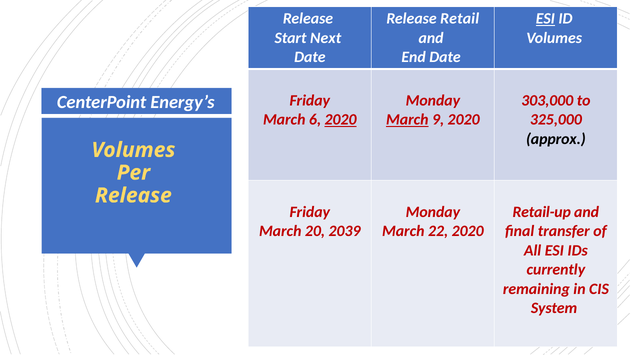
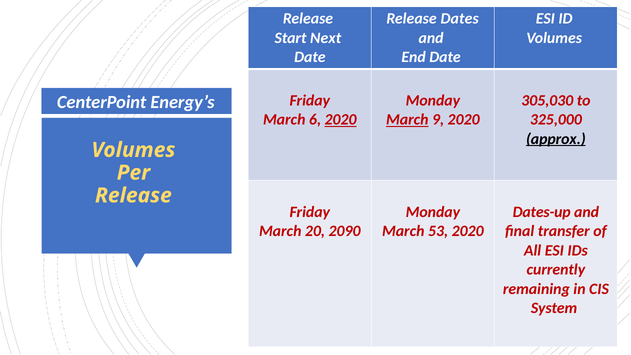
Retail: Retail -> Dates (460, 19)
ESI underline: present -> none (545, 19)
303,000: 303,000 -> 305,030 (547, 100)
approx underline: none -> present (556, 139)
Retail-up: Retail-up -> Dates-up (542, 212)
2039: 2039 -> 2090 (345, 231)
22: 22 -> 53 (438, 231)
